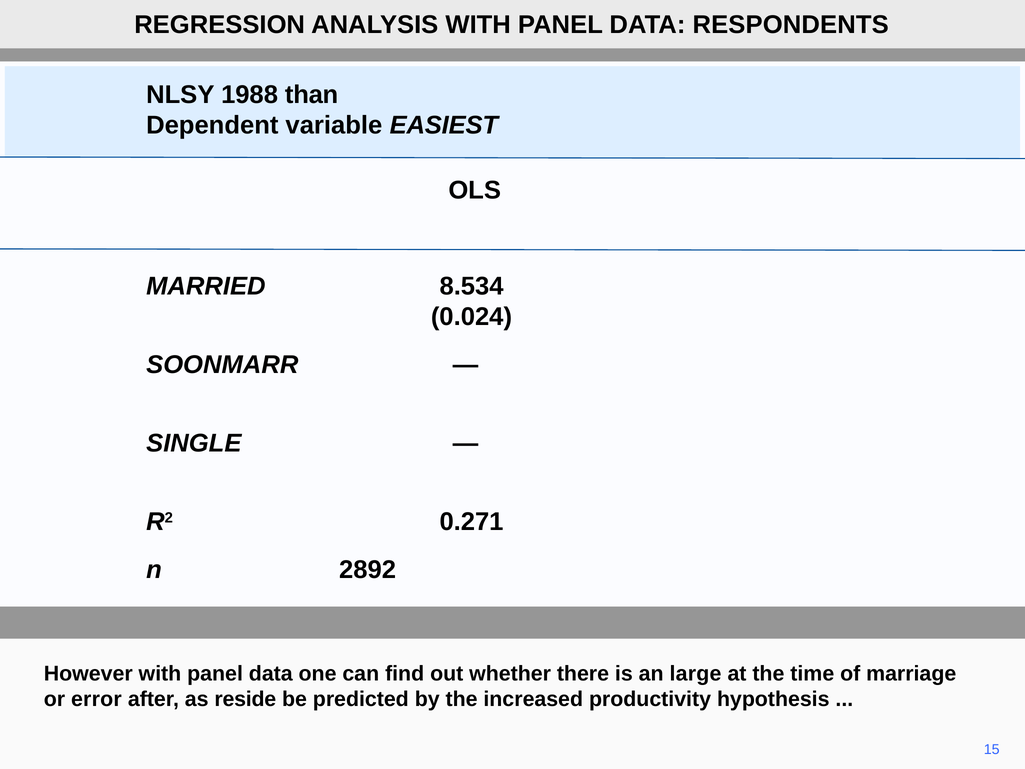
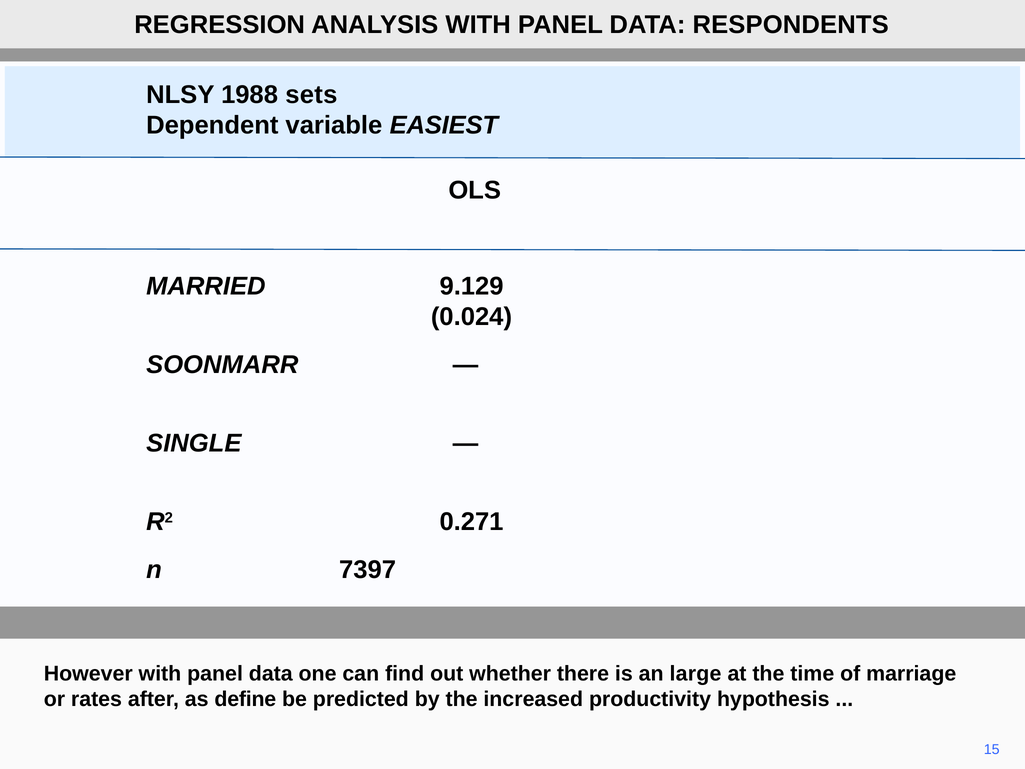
than: than -> sets (311, 95)
8.534: 8.534 -> 9.129 (472, 286)
2892: 2892 -> 7397 (368, 570)
error: error -> rates (96, 699)
reside: reside -> define (245, 699)
